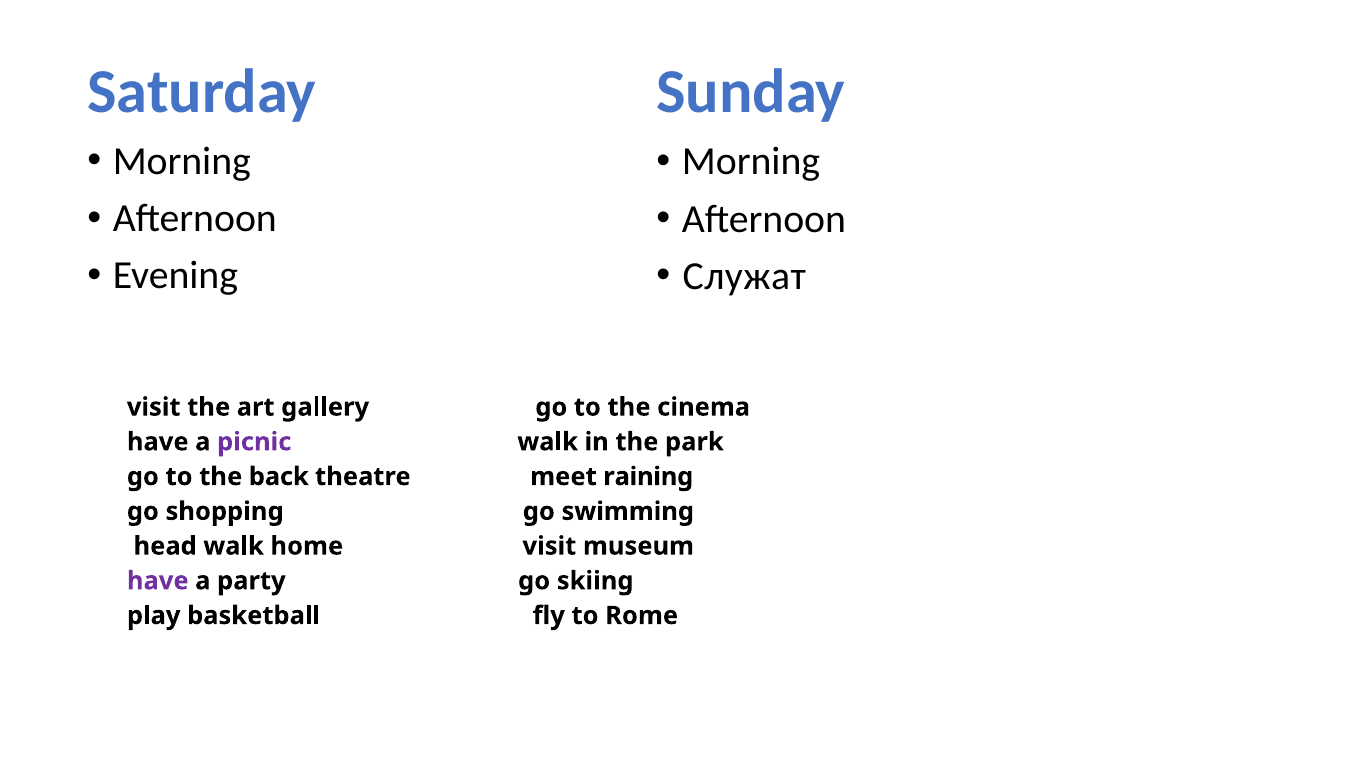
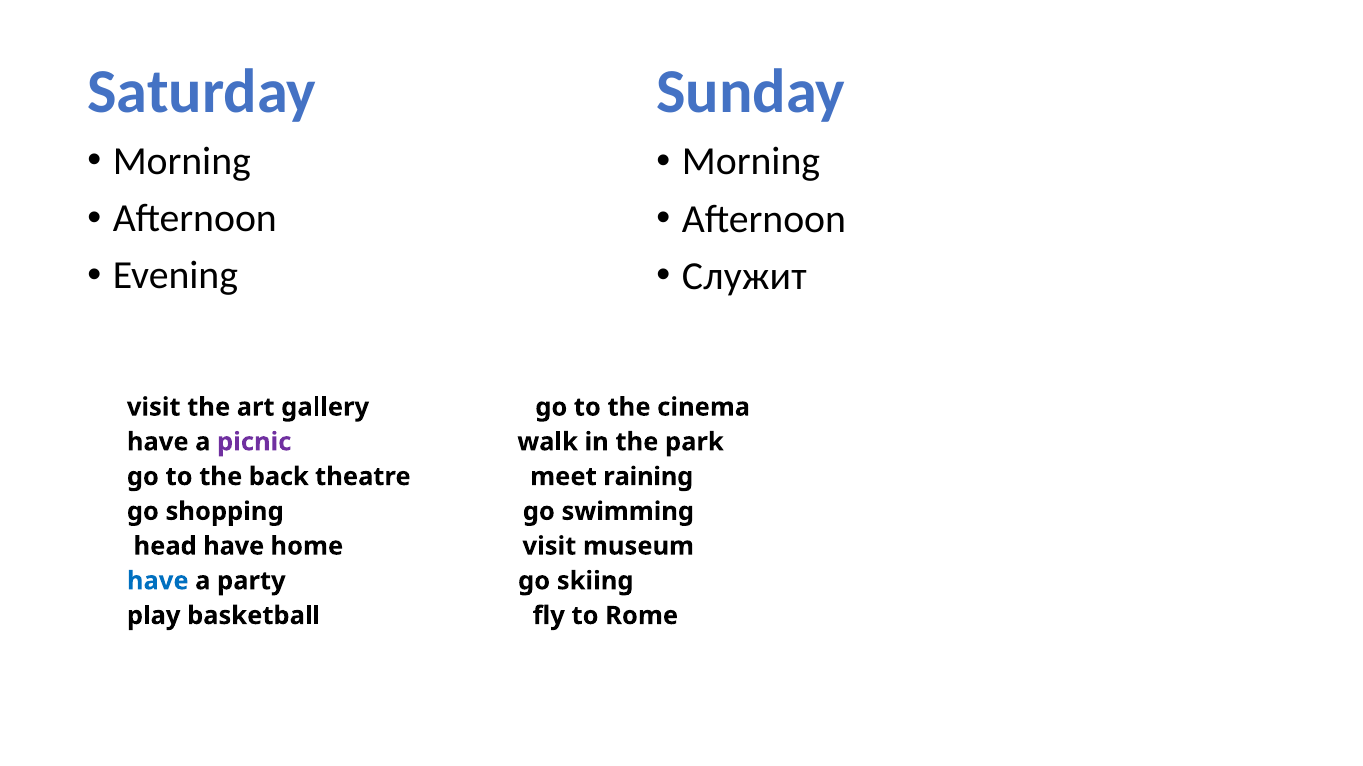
Служат: Служат -> Служит (744, 276)
head walk: walk -> have (234, 547)
have colour: purple -> blue (158, 581)
